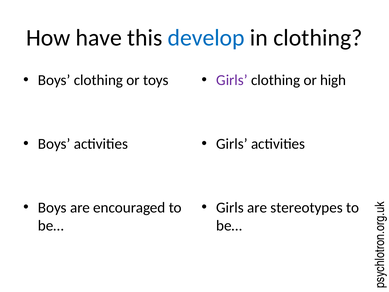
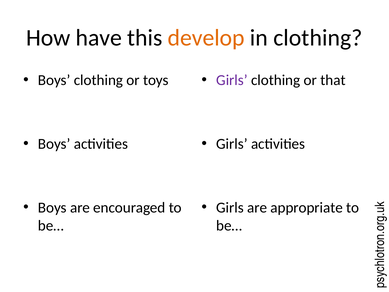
develop colour: blue -> orange (206, 38)
high: high -> that (333, 80)
stereotypes: stereotypes -> appropriate (307, 207)
